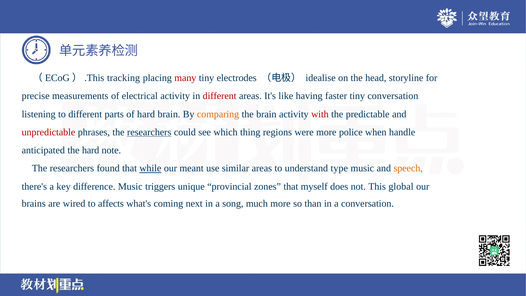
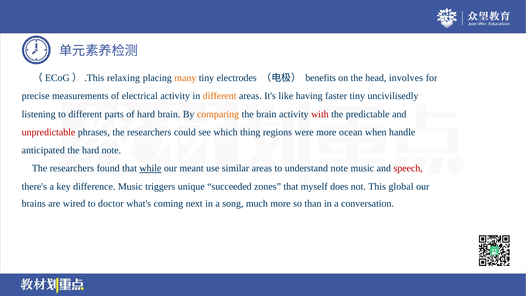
tracking: tracking -> relaxing (123, 78)
many colour: red -> orange (185, 78)
idealise: idealise -> benefits (321, 78)
storyline: storyline -> involves (406, 78)
different colour: red -> orange (220, 96)
tiny conversation: conversation -> uncivilisedly (393, 96)
researchers underline: present -> none (149, 132)
police: police -> ocean (351, 132)
understand type: type -> note (339, 168)
speech colour: orange -> red (408, 168)
provincial: provincial -> succeeded (229, 186)
affects: affects -> doctor (111, 203)
